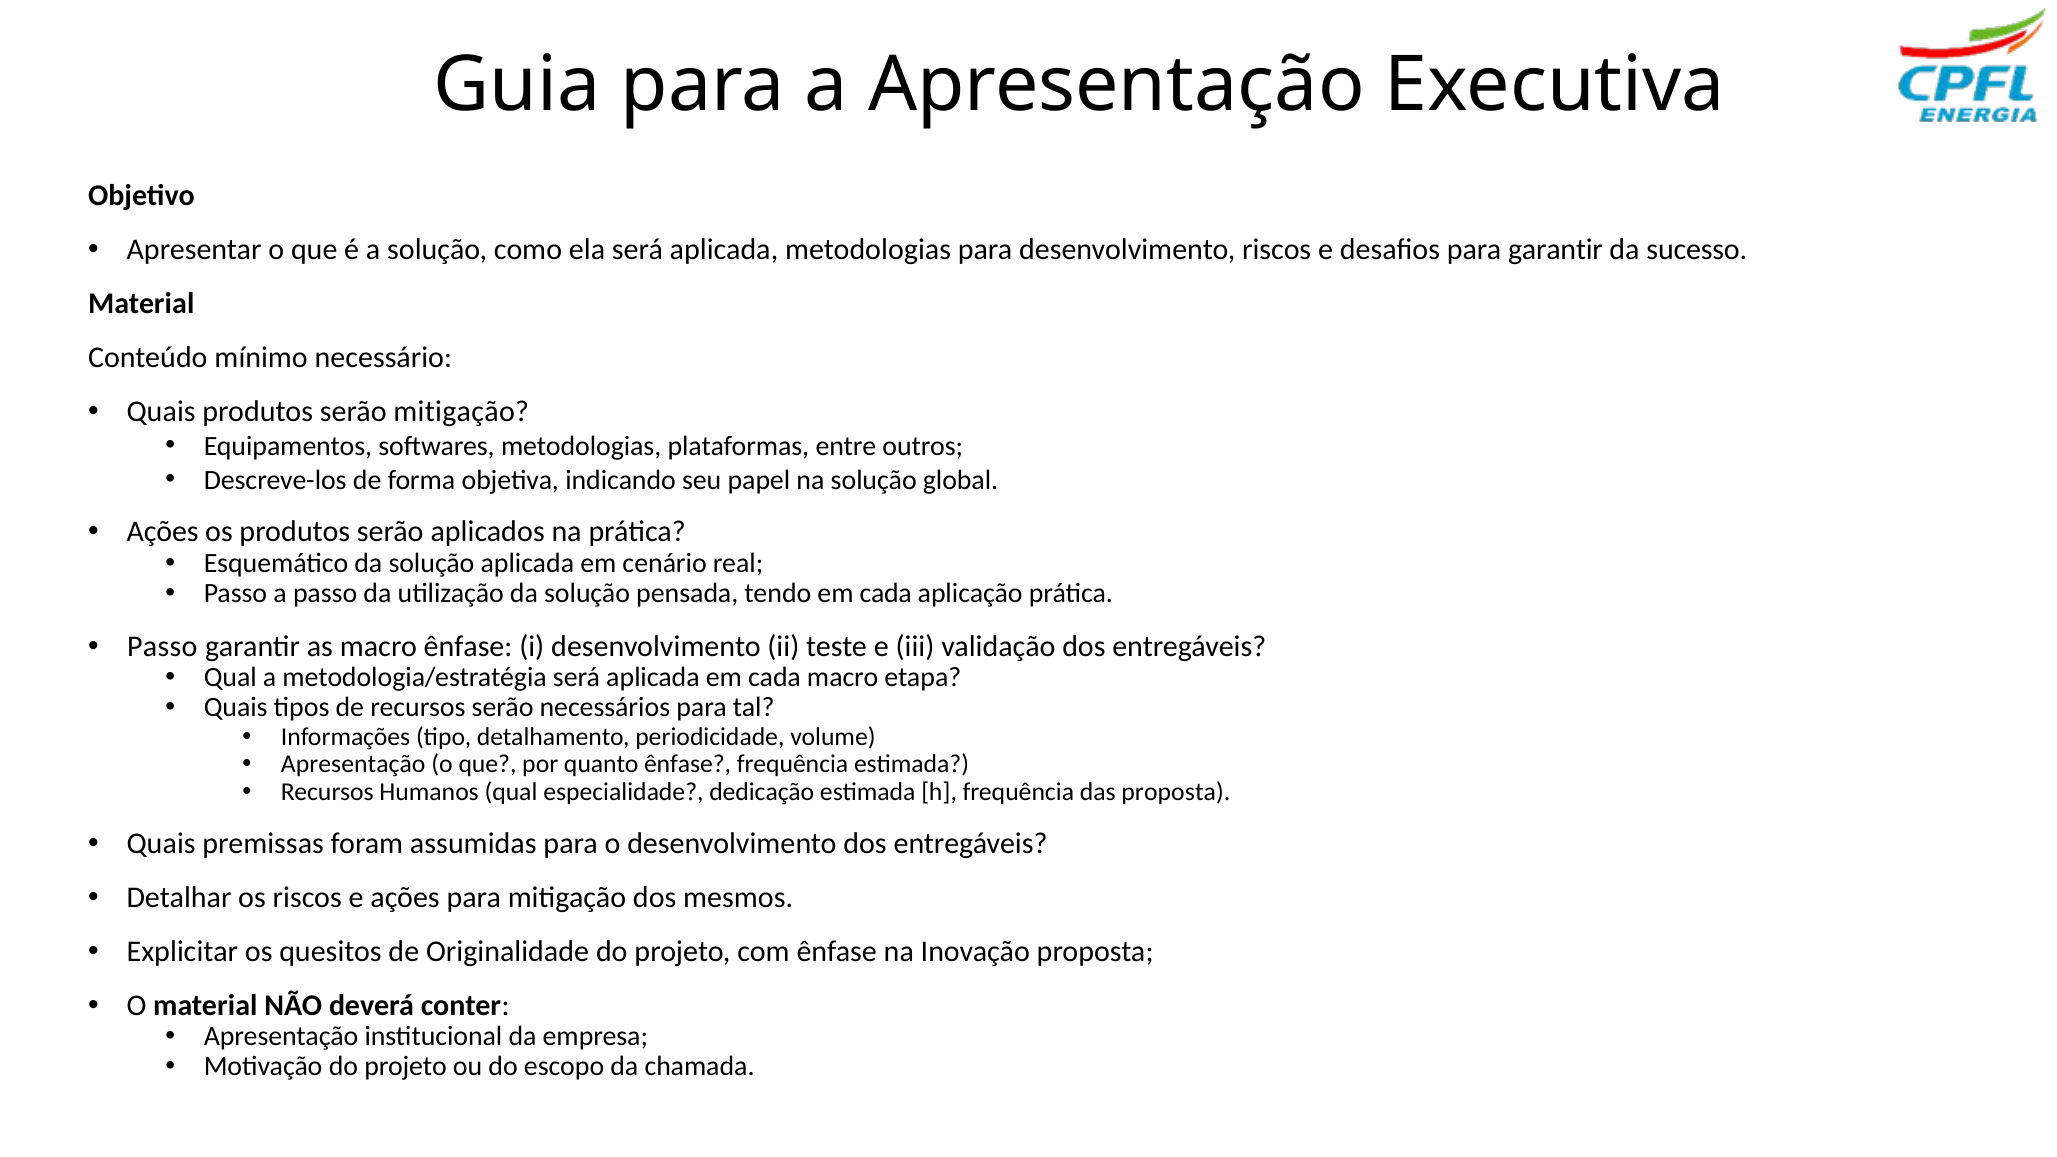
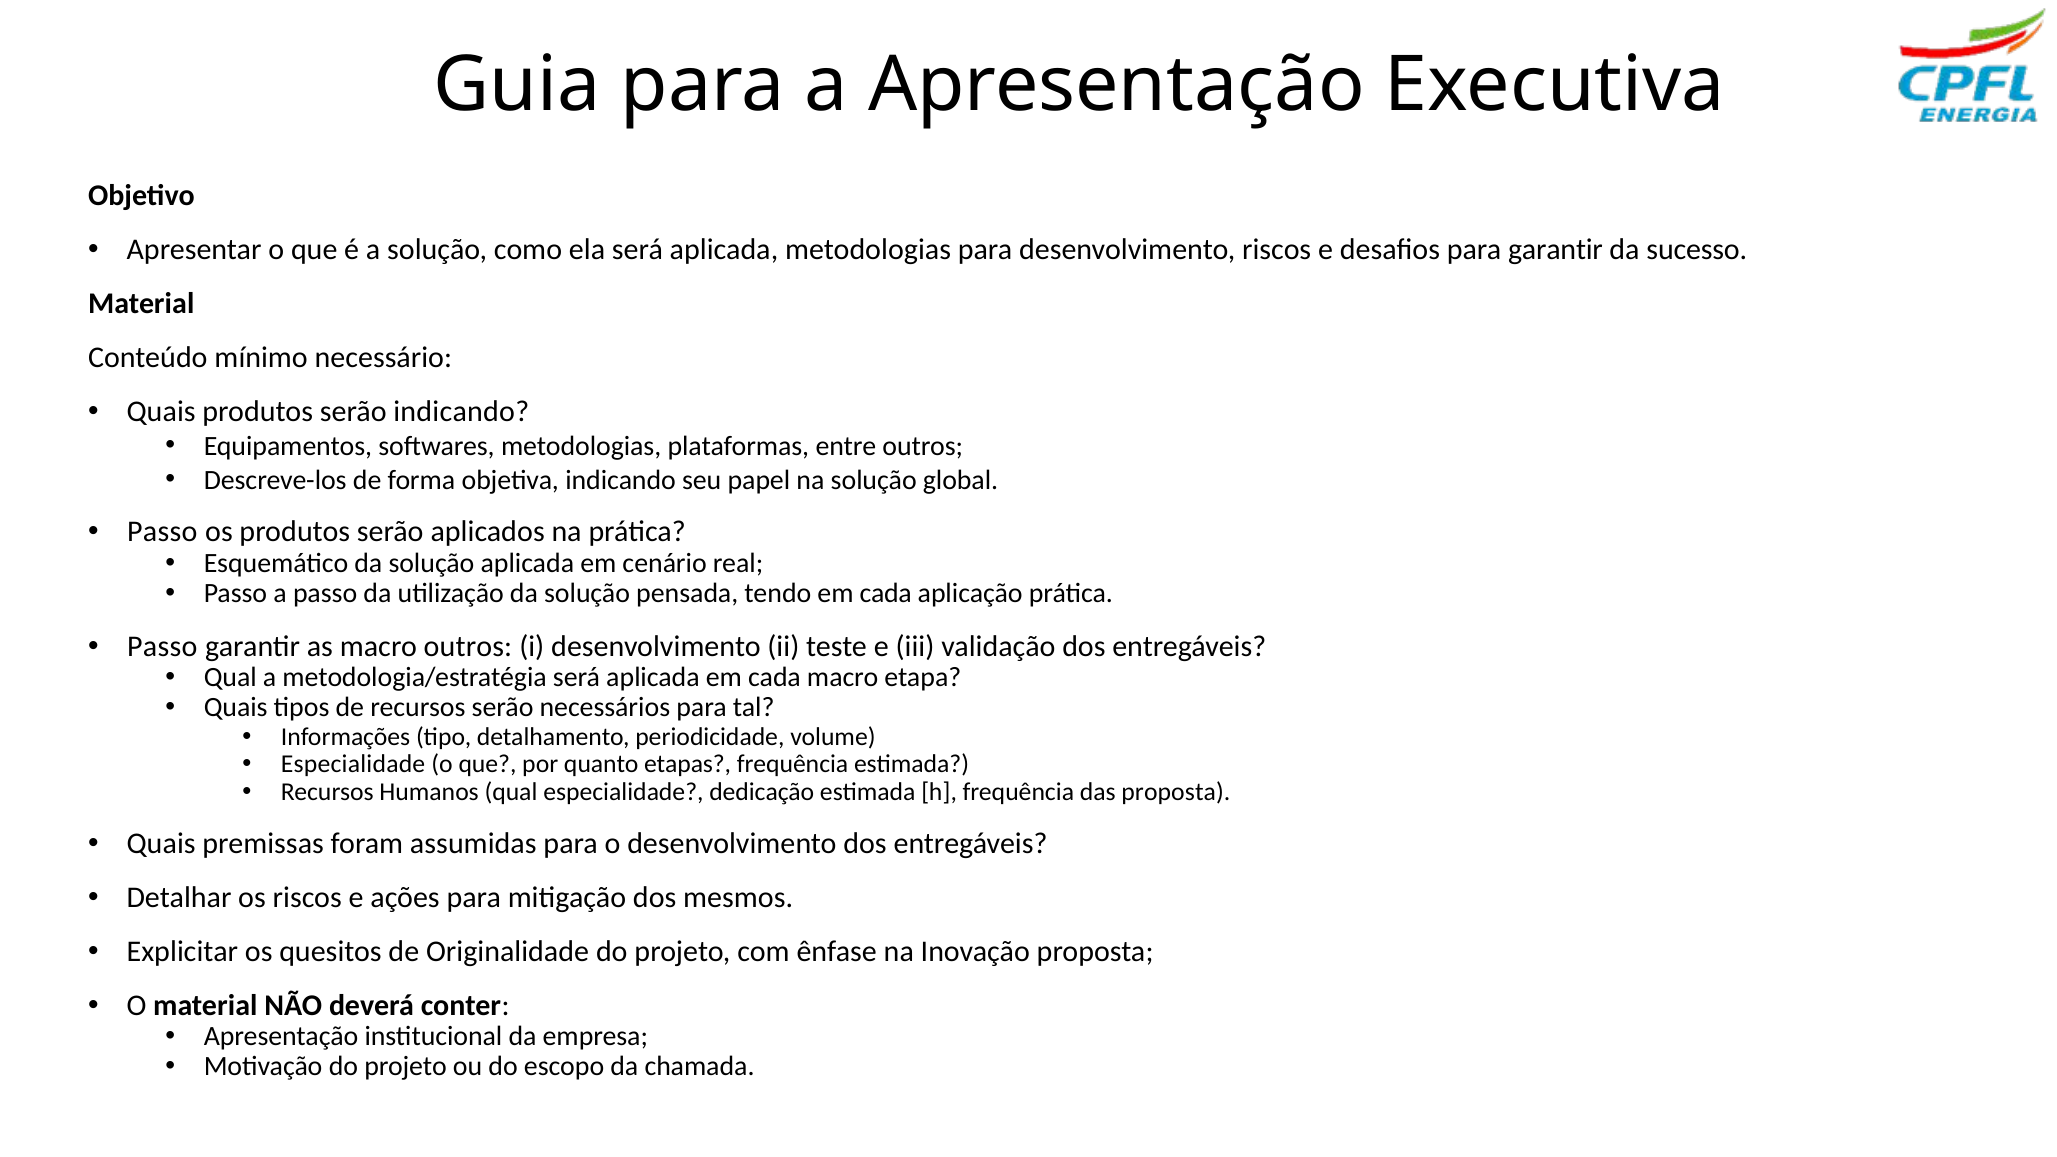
serão mitigação: mitigação -> indicando (461, 411)
Ações: Ações -> Passo (162, 532)
macro ênfase: ênfase -> outros (468, 646)
Apresentação: Apresentação -> Especialidade (353, 764)
quanto ênfase: ênfase -> etapas (688, 764)
